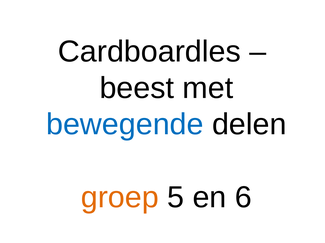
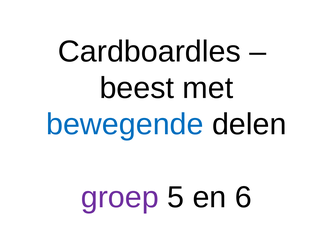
groep colour: orange -> purple (120, 198)
